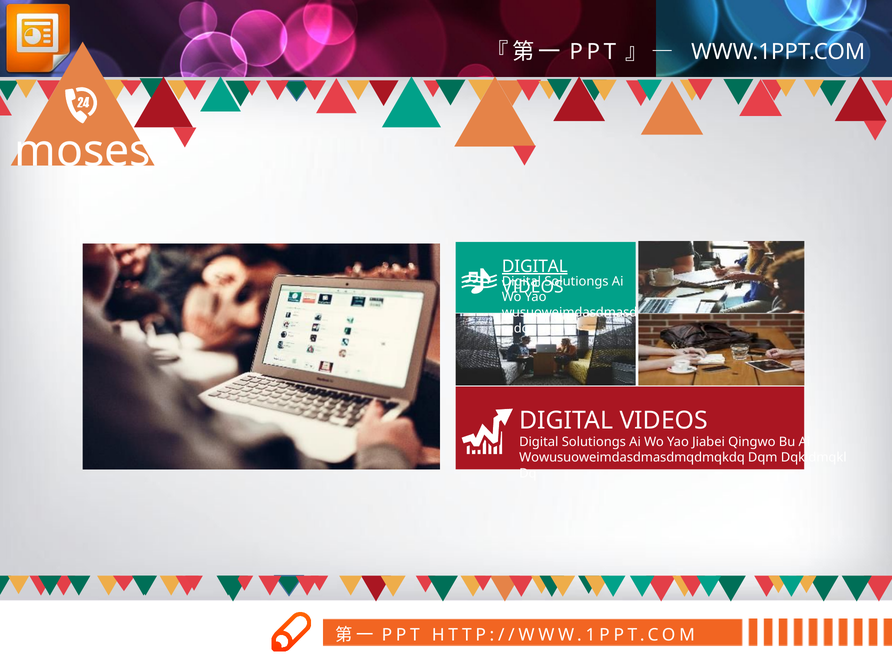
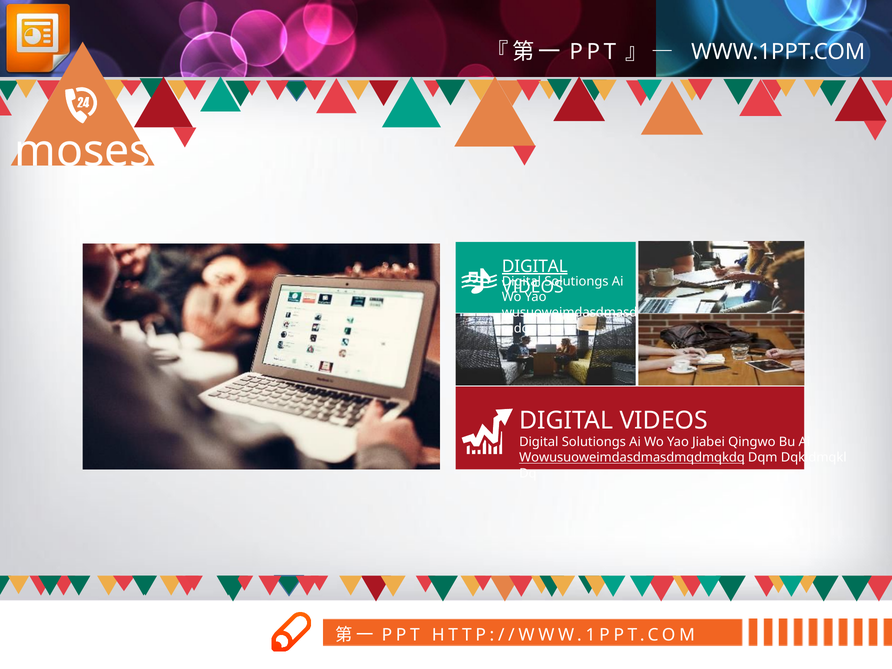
Wowusuoweimdasdmasdmqdmqkdq underline: none -> present (632, 458)
